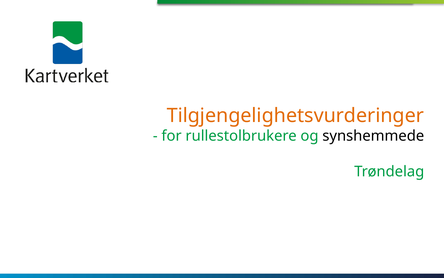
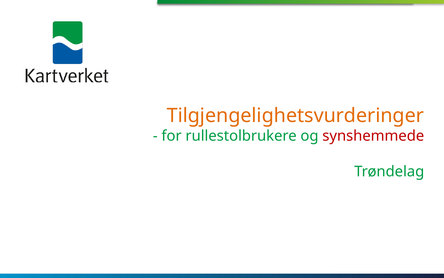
synshemmede colour: black -> red (373, 136)
